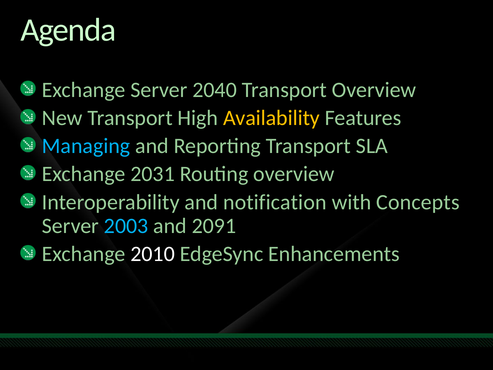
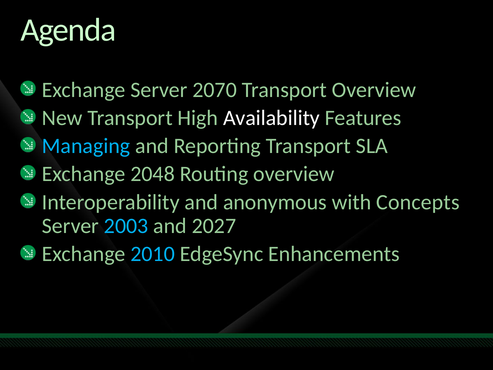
2040: 2040 -> 2070 (215, 90)
Availability colour: yellow -> white (271, 118)
2031: 2031 -> 2048 (153, 174)
notification: notification -> anonymous (275, 202)
2091: 2091 -> 2027 (214, 226)
2010 colour: white -> light blue (153, 254)
